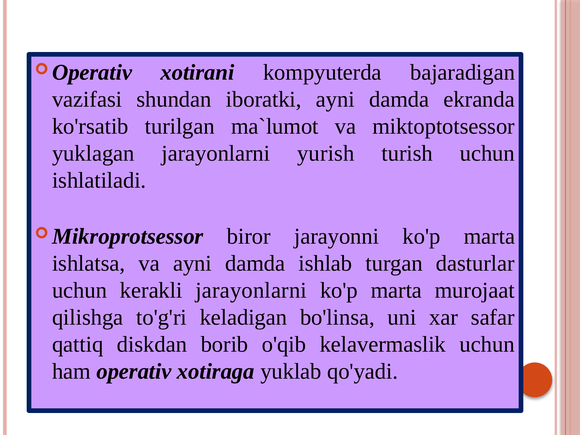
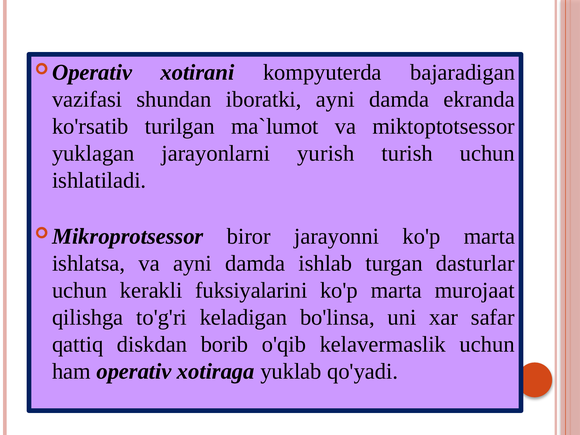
kerakli jarayonlarni: jarayonlarni -> fuksiyalarini (251, 290)
